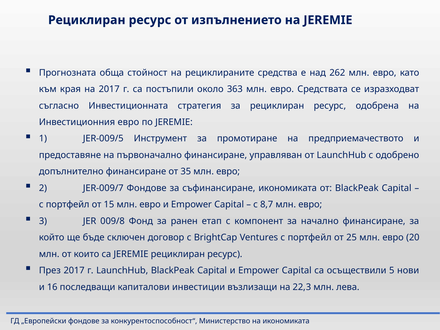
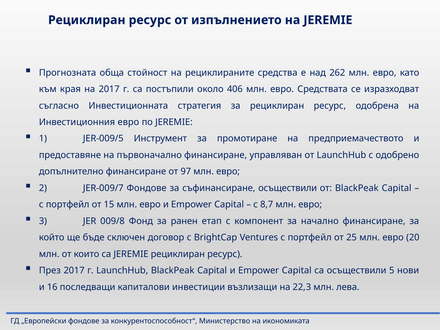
363: 363 -> 406 (235, 89)
35: 35 -> 97 (186, 172)
съфинансиране икономиката: икономиката -> осъществили (288, 188)
